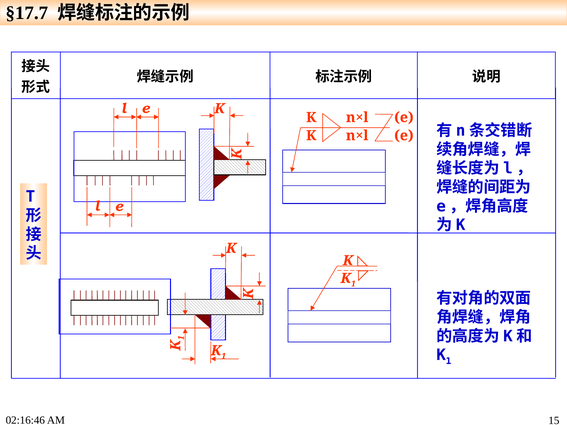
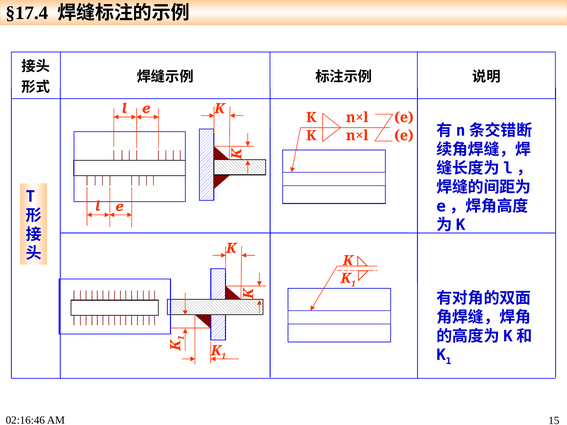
§17.7: §17.7 -> §17.4 (27, 13)
